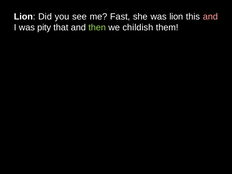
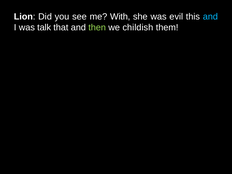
Fast: Fast -> With (120, 17)
was lion: lion -> evil (176, 17)
and colour: pink -> light blue (210, 17)
pity: pity -> talk (44, 28)
